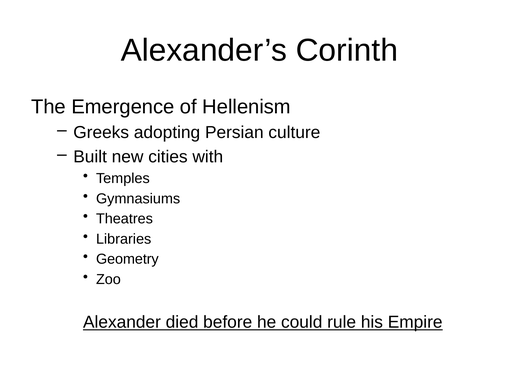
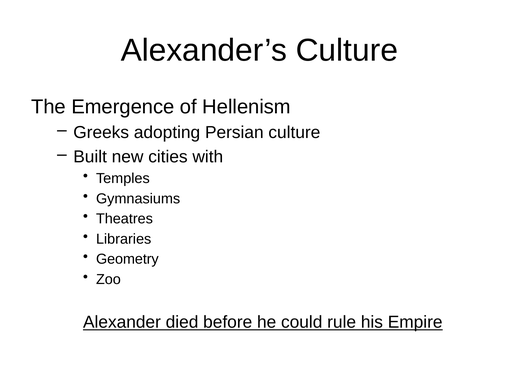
Alexander’s Corinth: Corinth -> Culture (347, 50)
